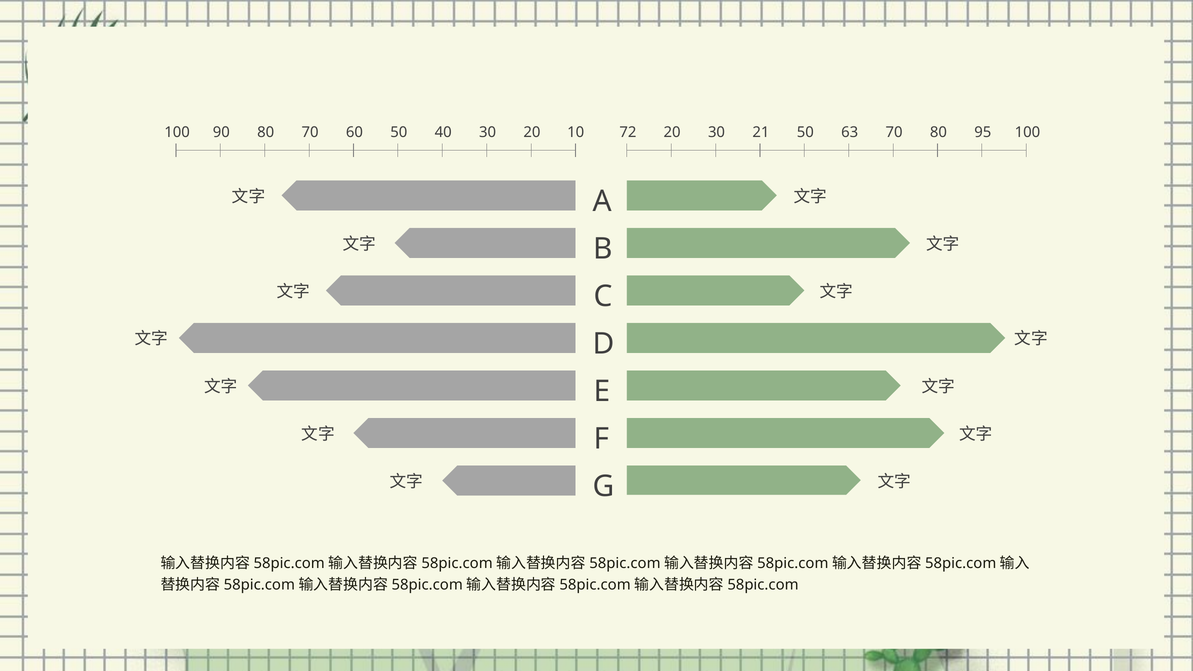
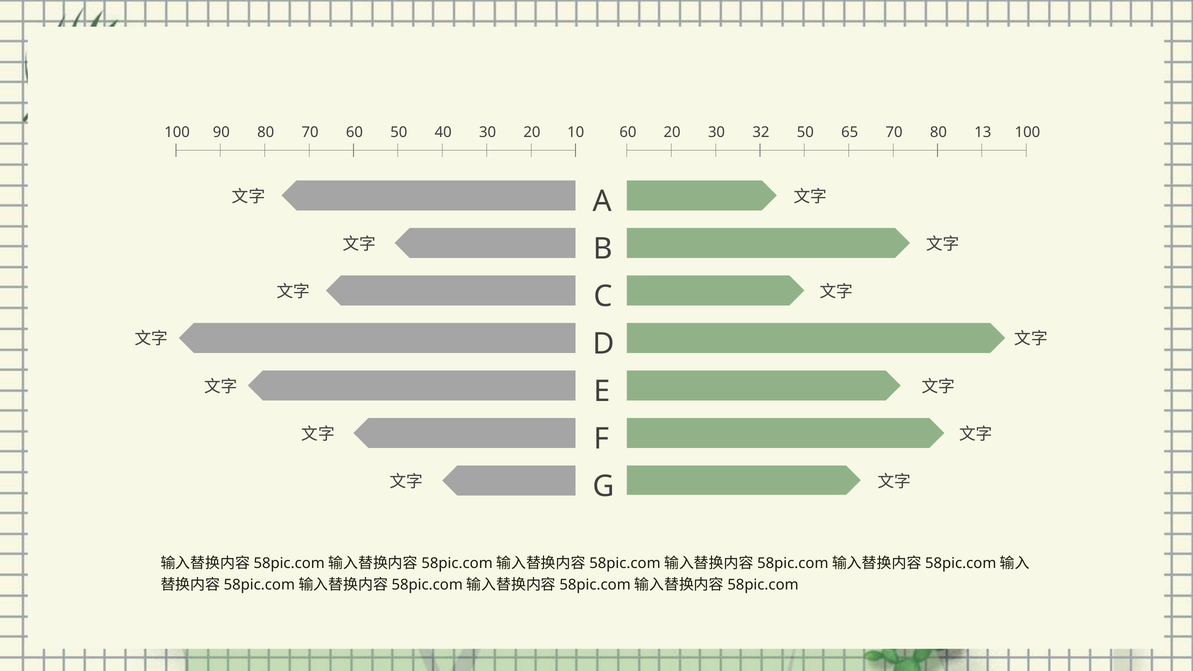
100 72: 72 -> 60 (628, 132)
21: 21 -> 32 (761, 132)
63: 63 -> 65 (850, 132)
95: 95 -> 13 (983, 132)
